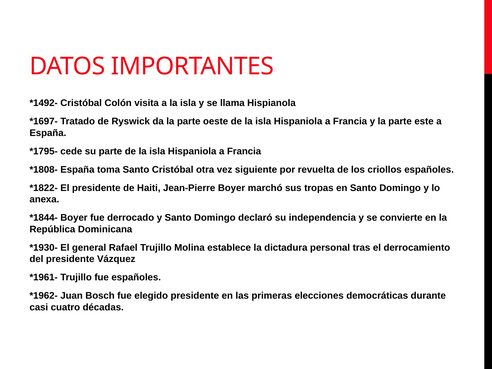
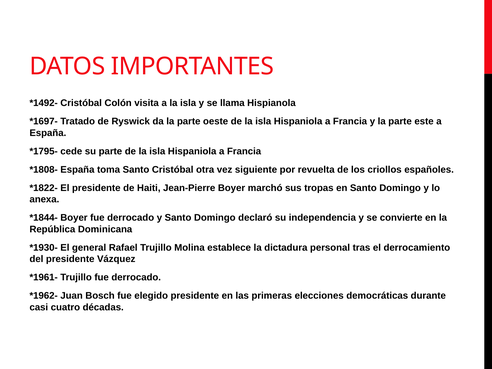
Trujillo fue españoles: españoles -> derrocado (136, 277)
